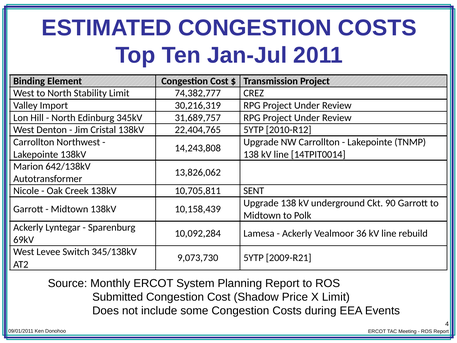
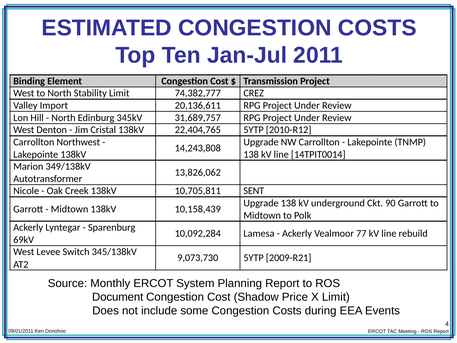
30,216,319: 30,216,319 -> 20,136,611 (198, 105)
642/138kV: 642/138kV -> 349/138kV (68, 166)
36: 36 -> 77 (361, 233)
Submitted: Submitted -> Document (118, 297)
